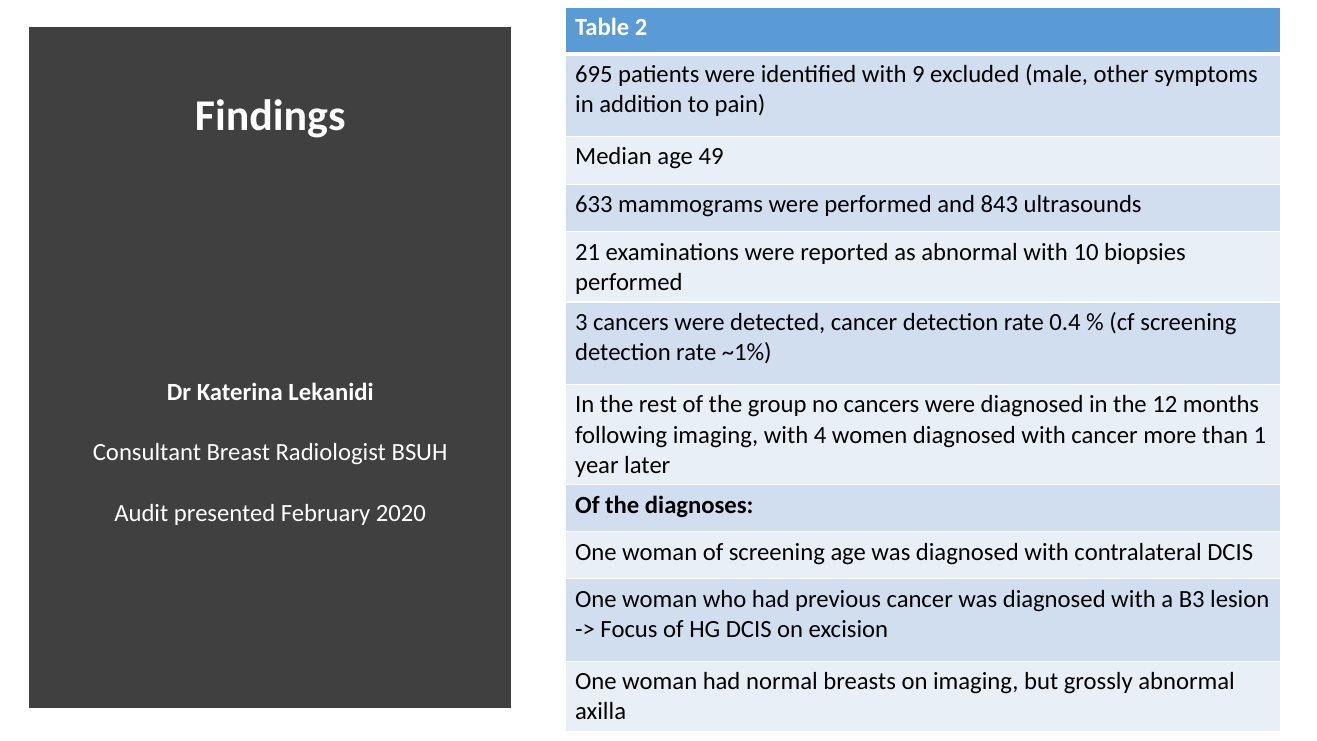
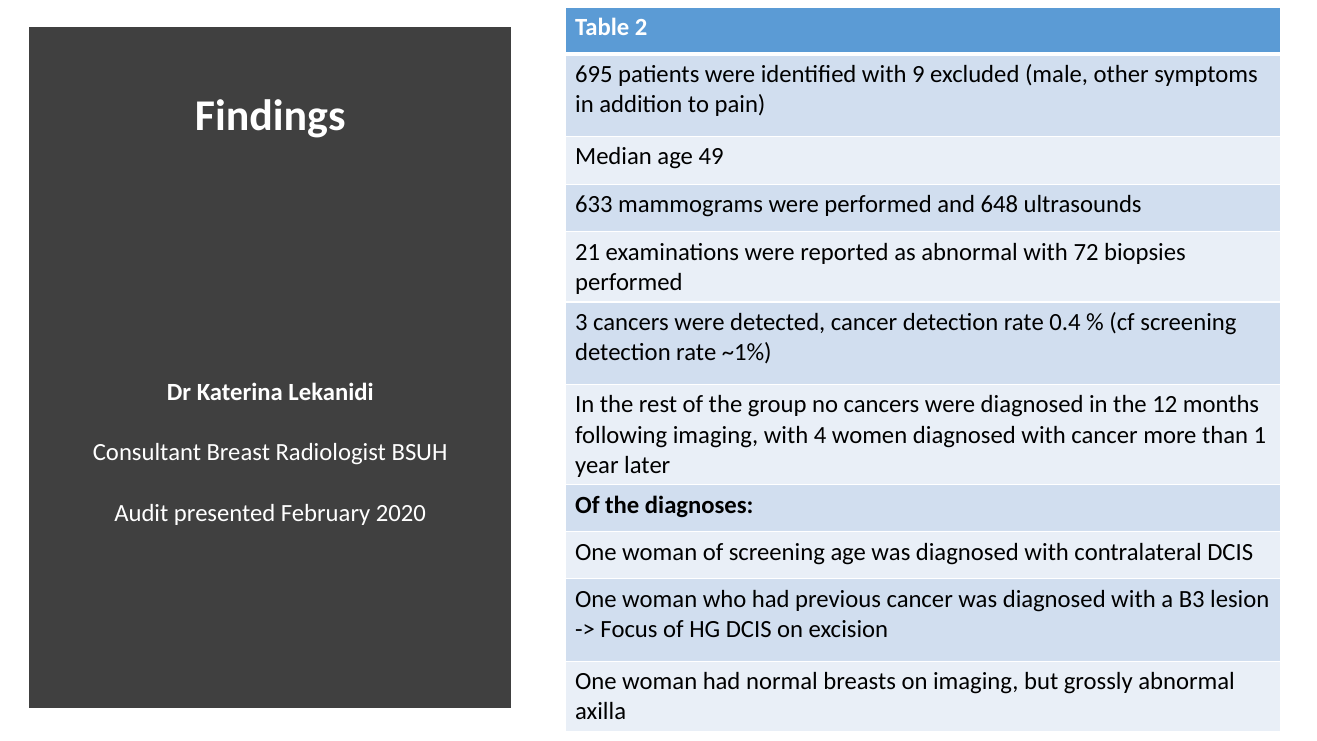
843: 843 -> 648 (999, 204)
10: 10 -> 72 (1086, 252)
